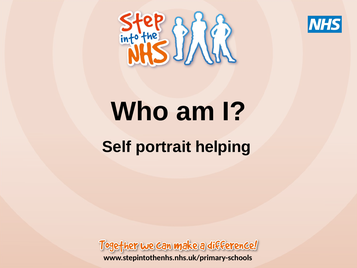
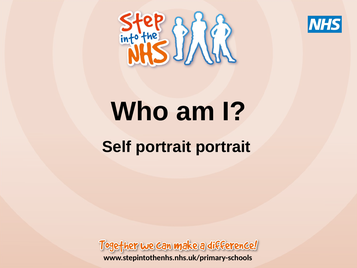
portrait helping: helping -> portrait (223, 147)
